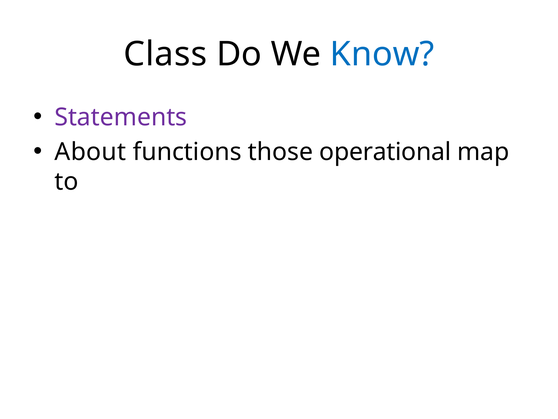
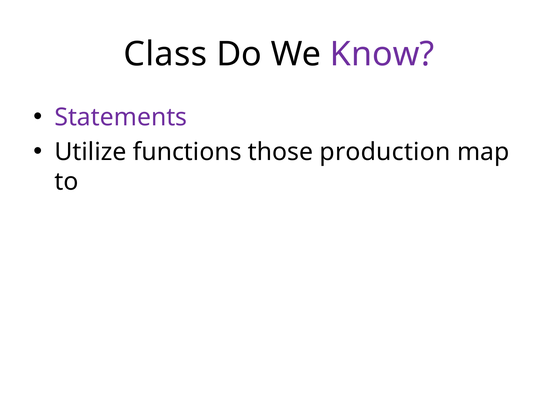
Know colour: blue -> purple (382, 54)
About: About -> Utilize (90, 152)
operational: operational -> production (385, 152)
